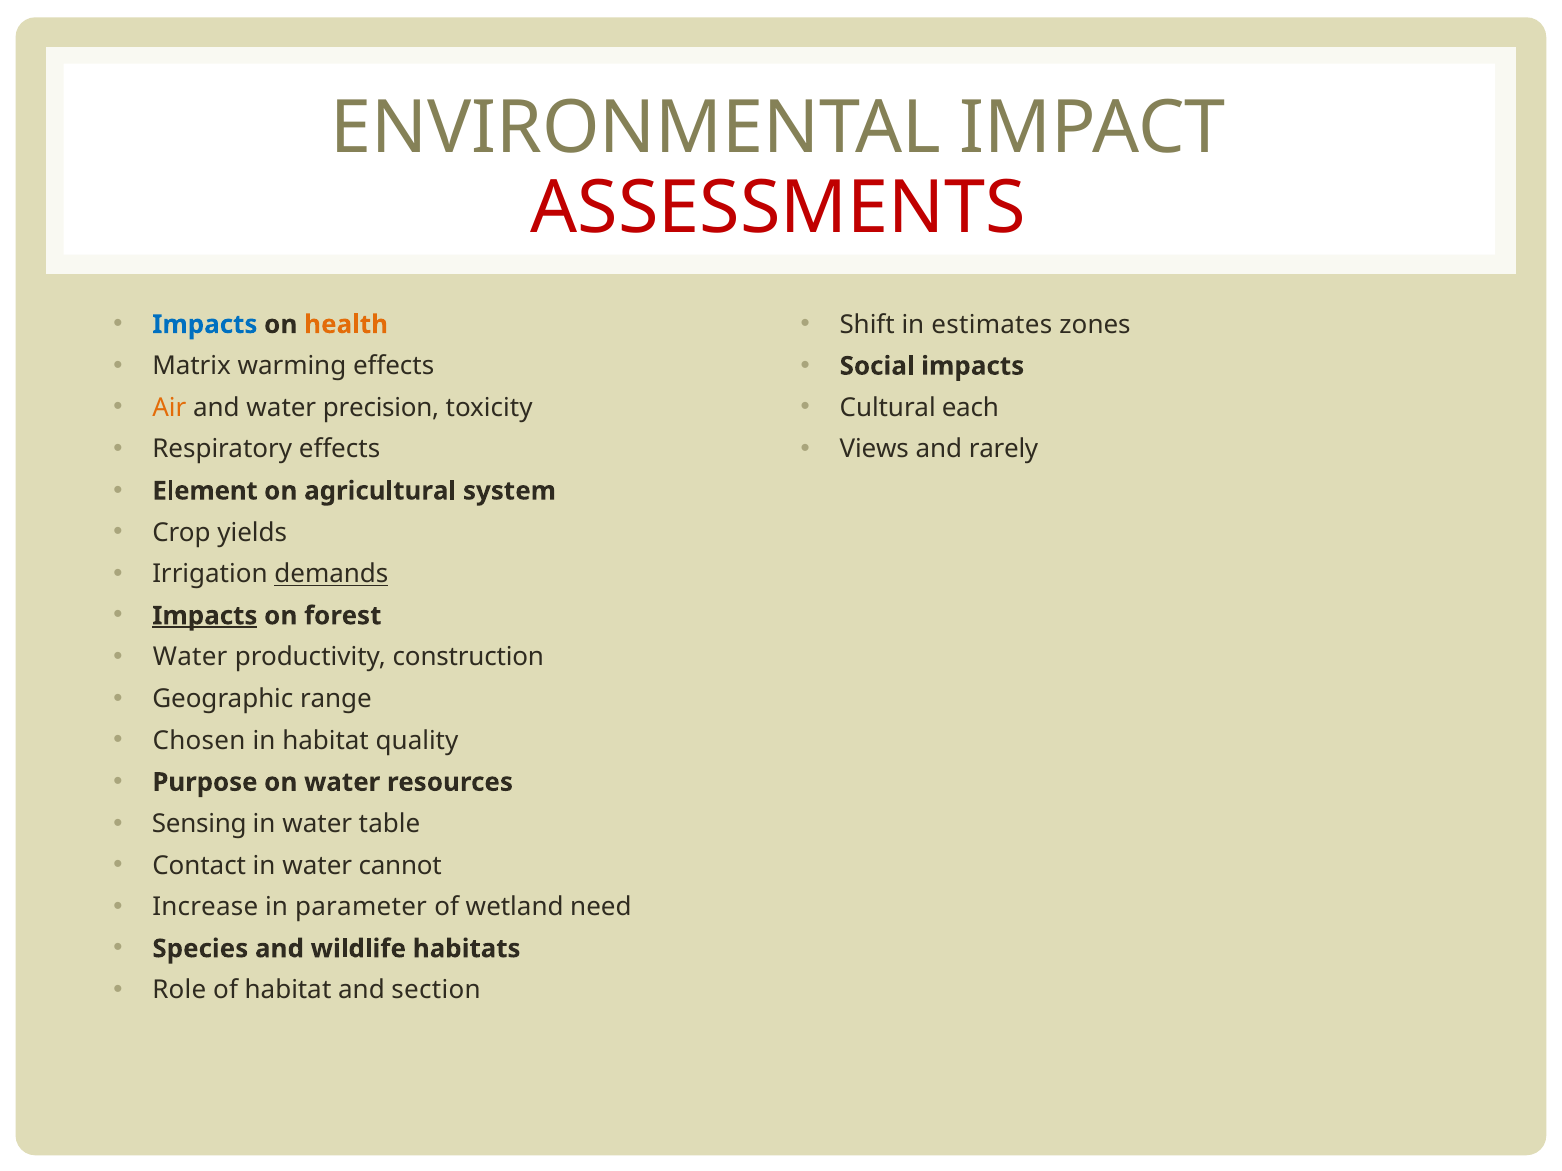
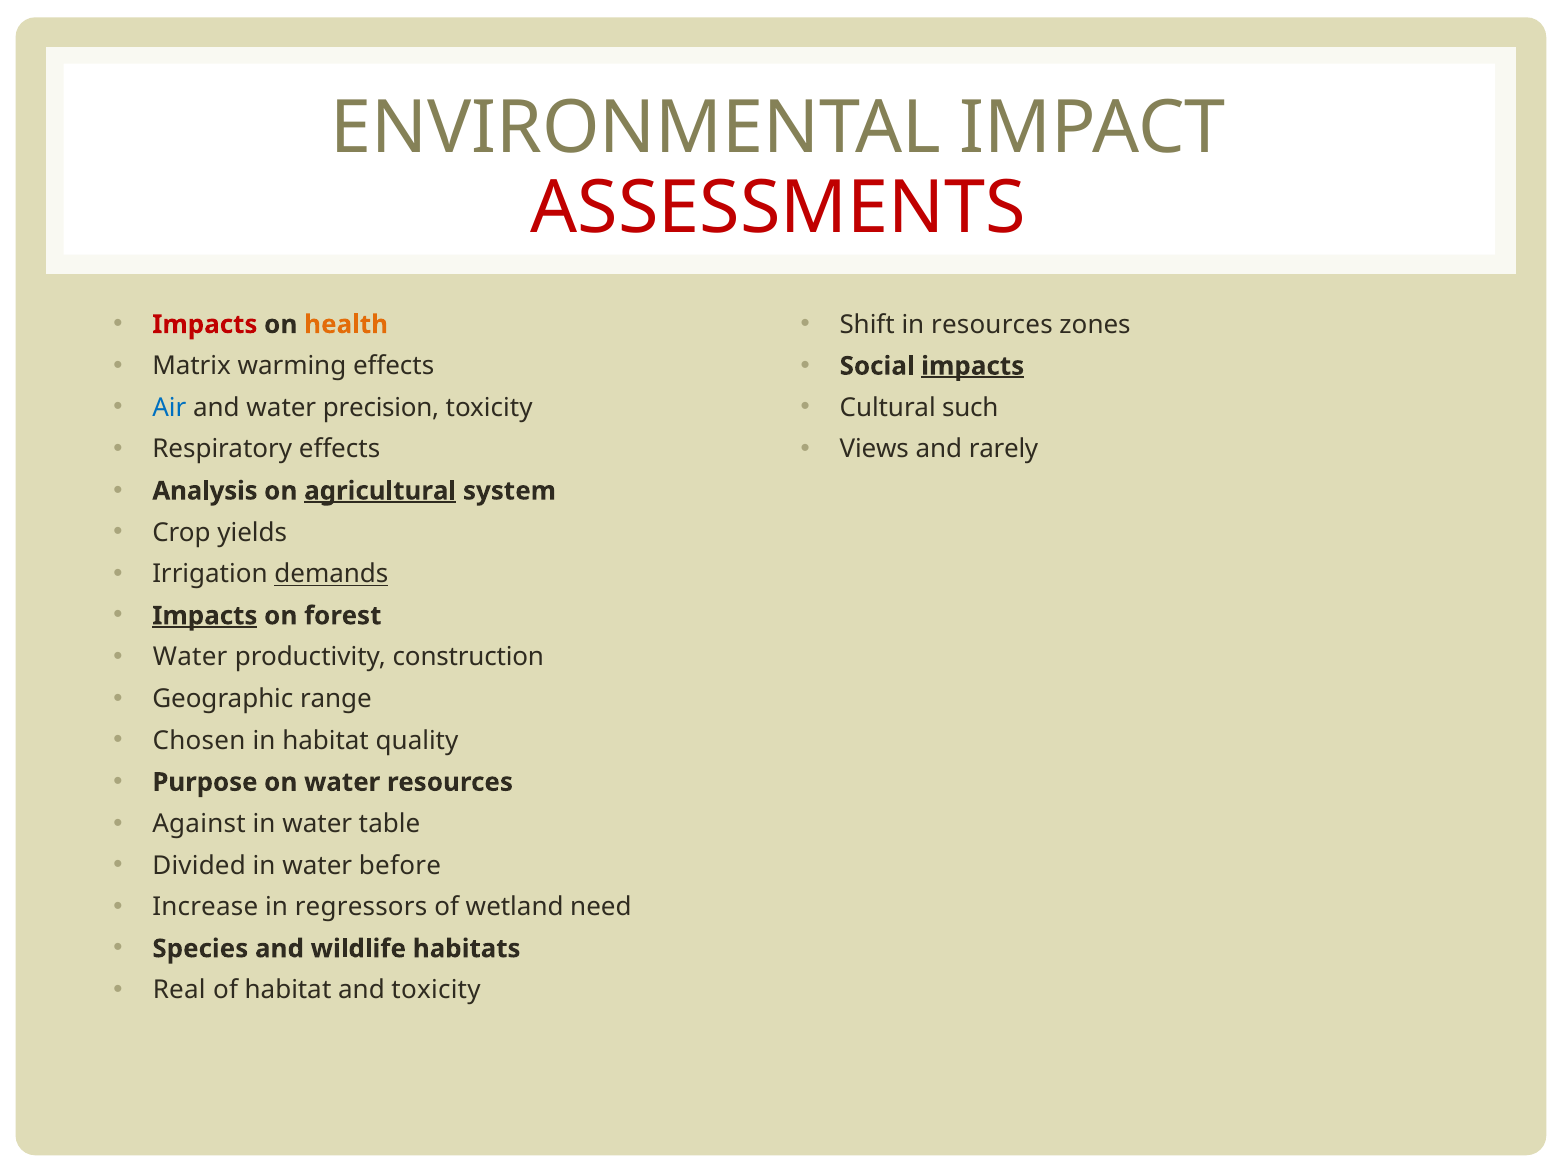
Impacts colour: blue -> red (205, 325)
in estimates: estimates -> resources (992, 325)
impacts underline: none -> present (973, 366)
Air colour: orange -> blue (169, 408)
each: each -> such (970, 408)
Element: Element -> Analysis (205, 491)
agricultural underline: none -> present (380, 491)
Sensing: Sensing -> Against (199, 824)
Contact: Contact -> Divided (199, 866)
cannot: cannot -> before (400, 866)
parameter: parameter -> regressors (361, 907)
Role: Role -> Real (179, 991)
and section: section -> toxicity (436, 991)
